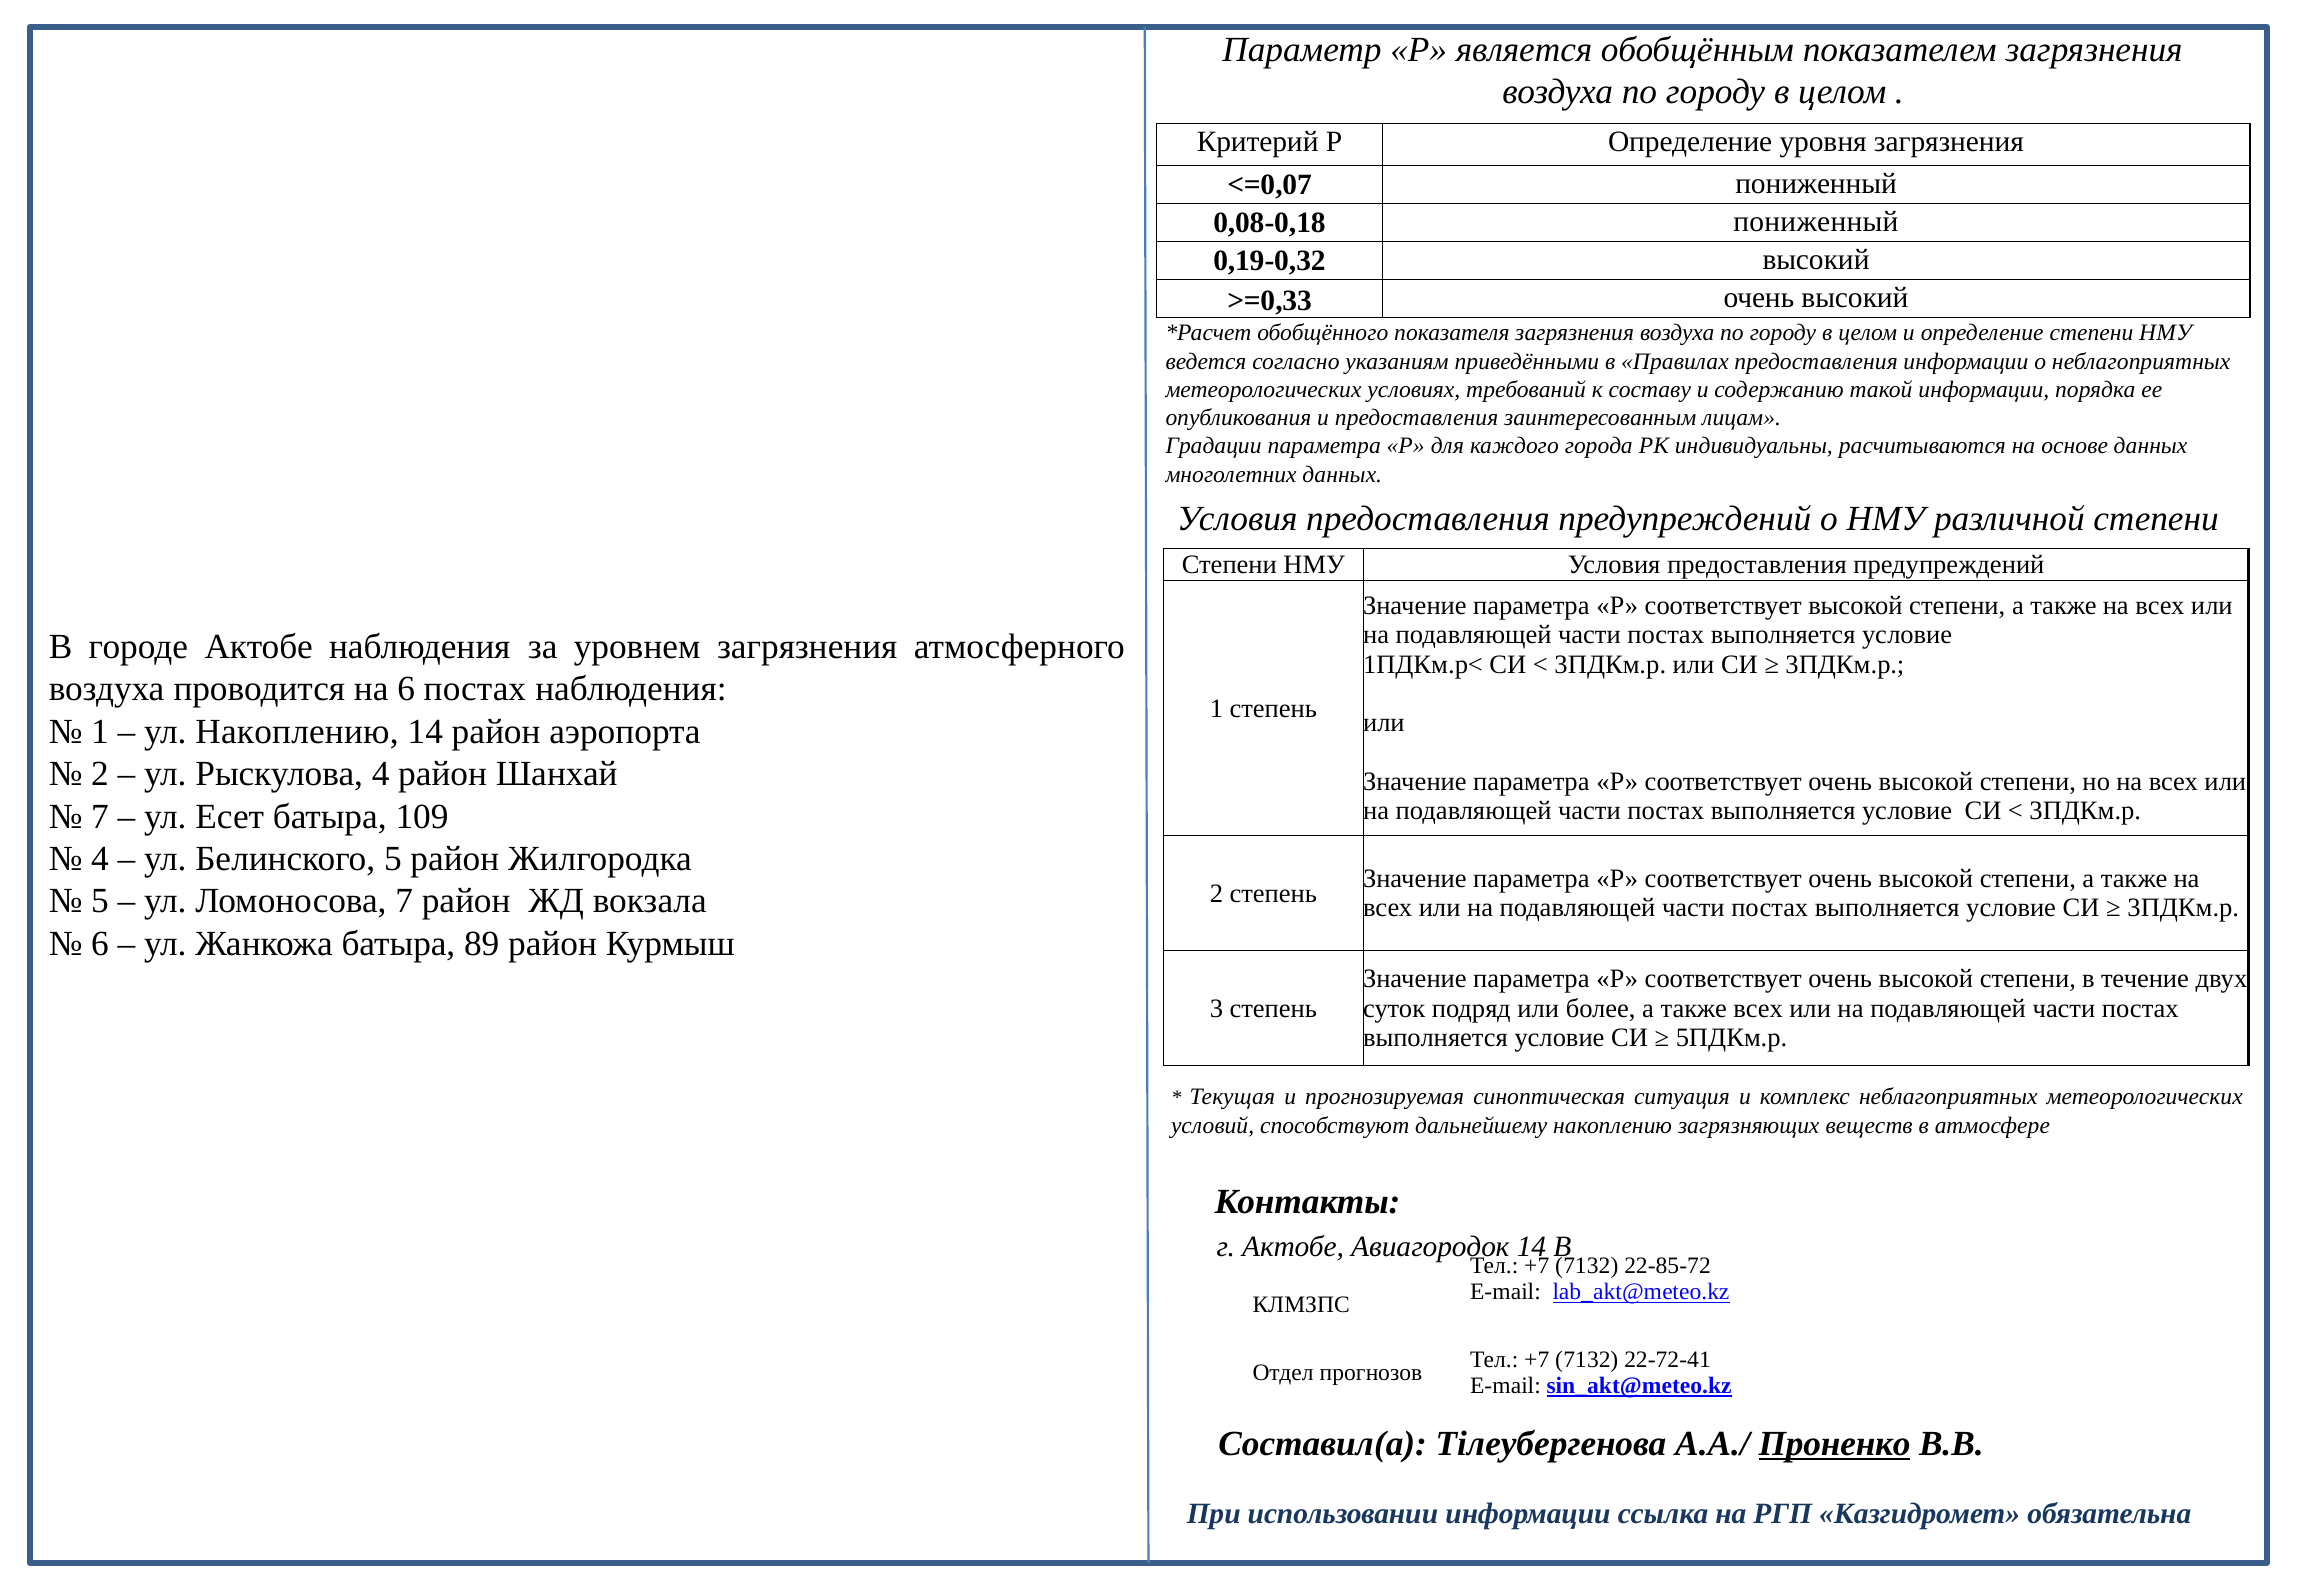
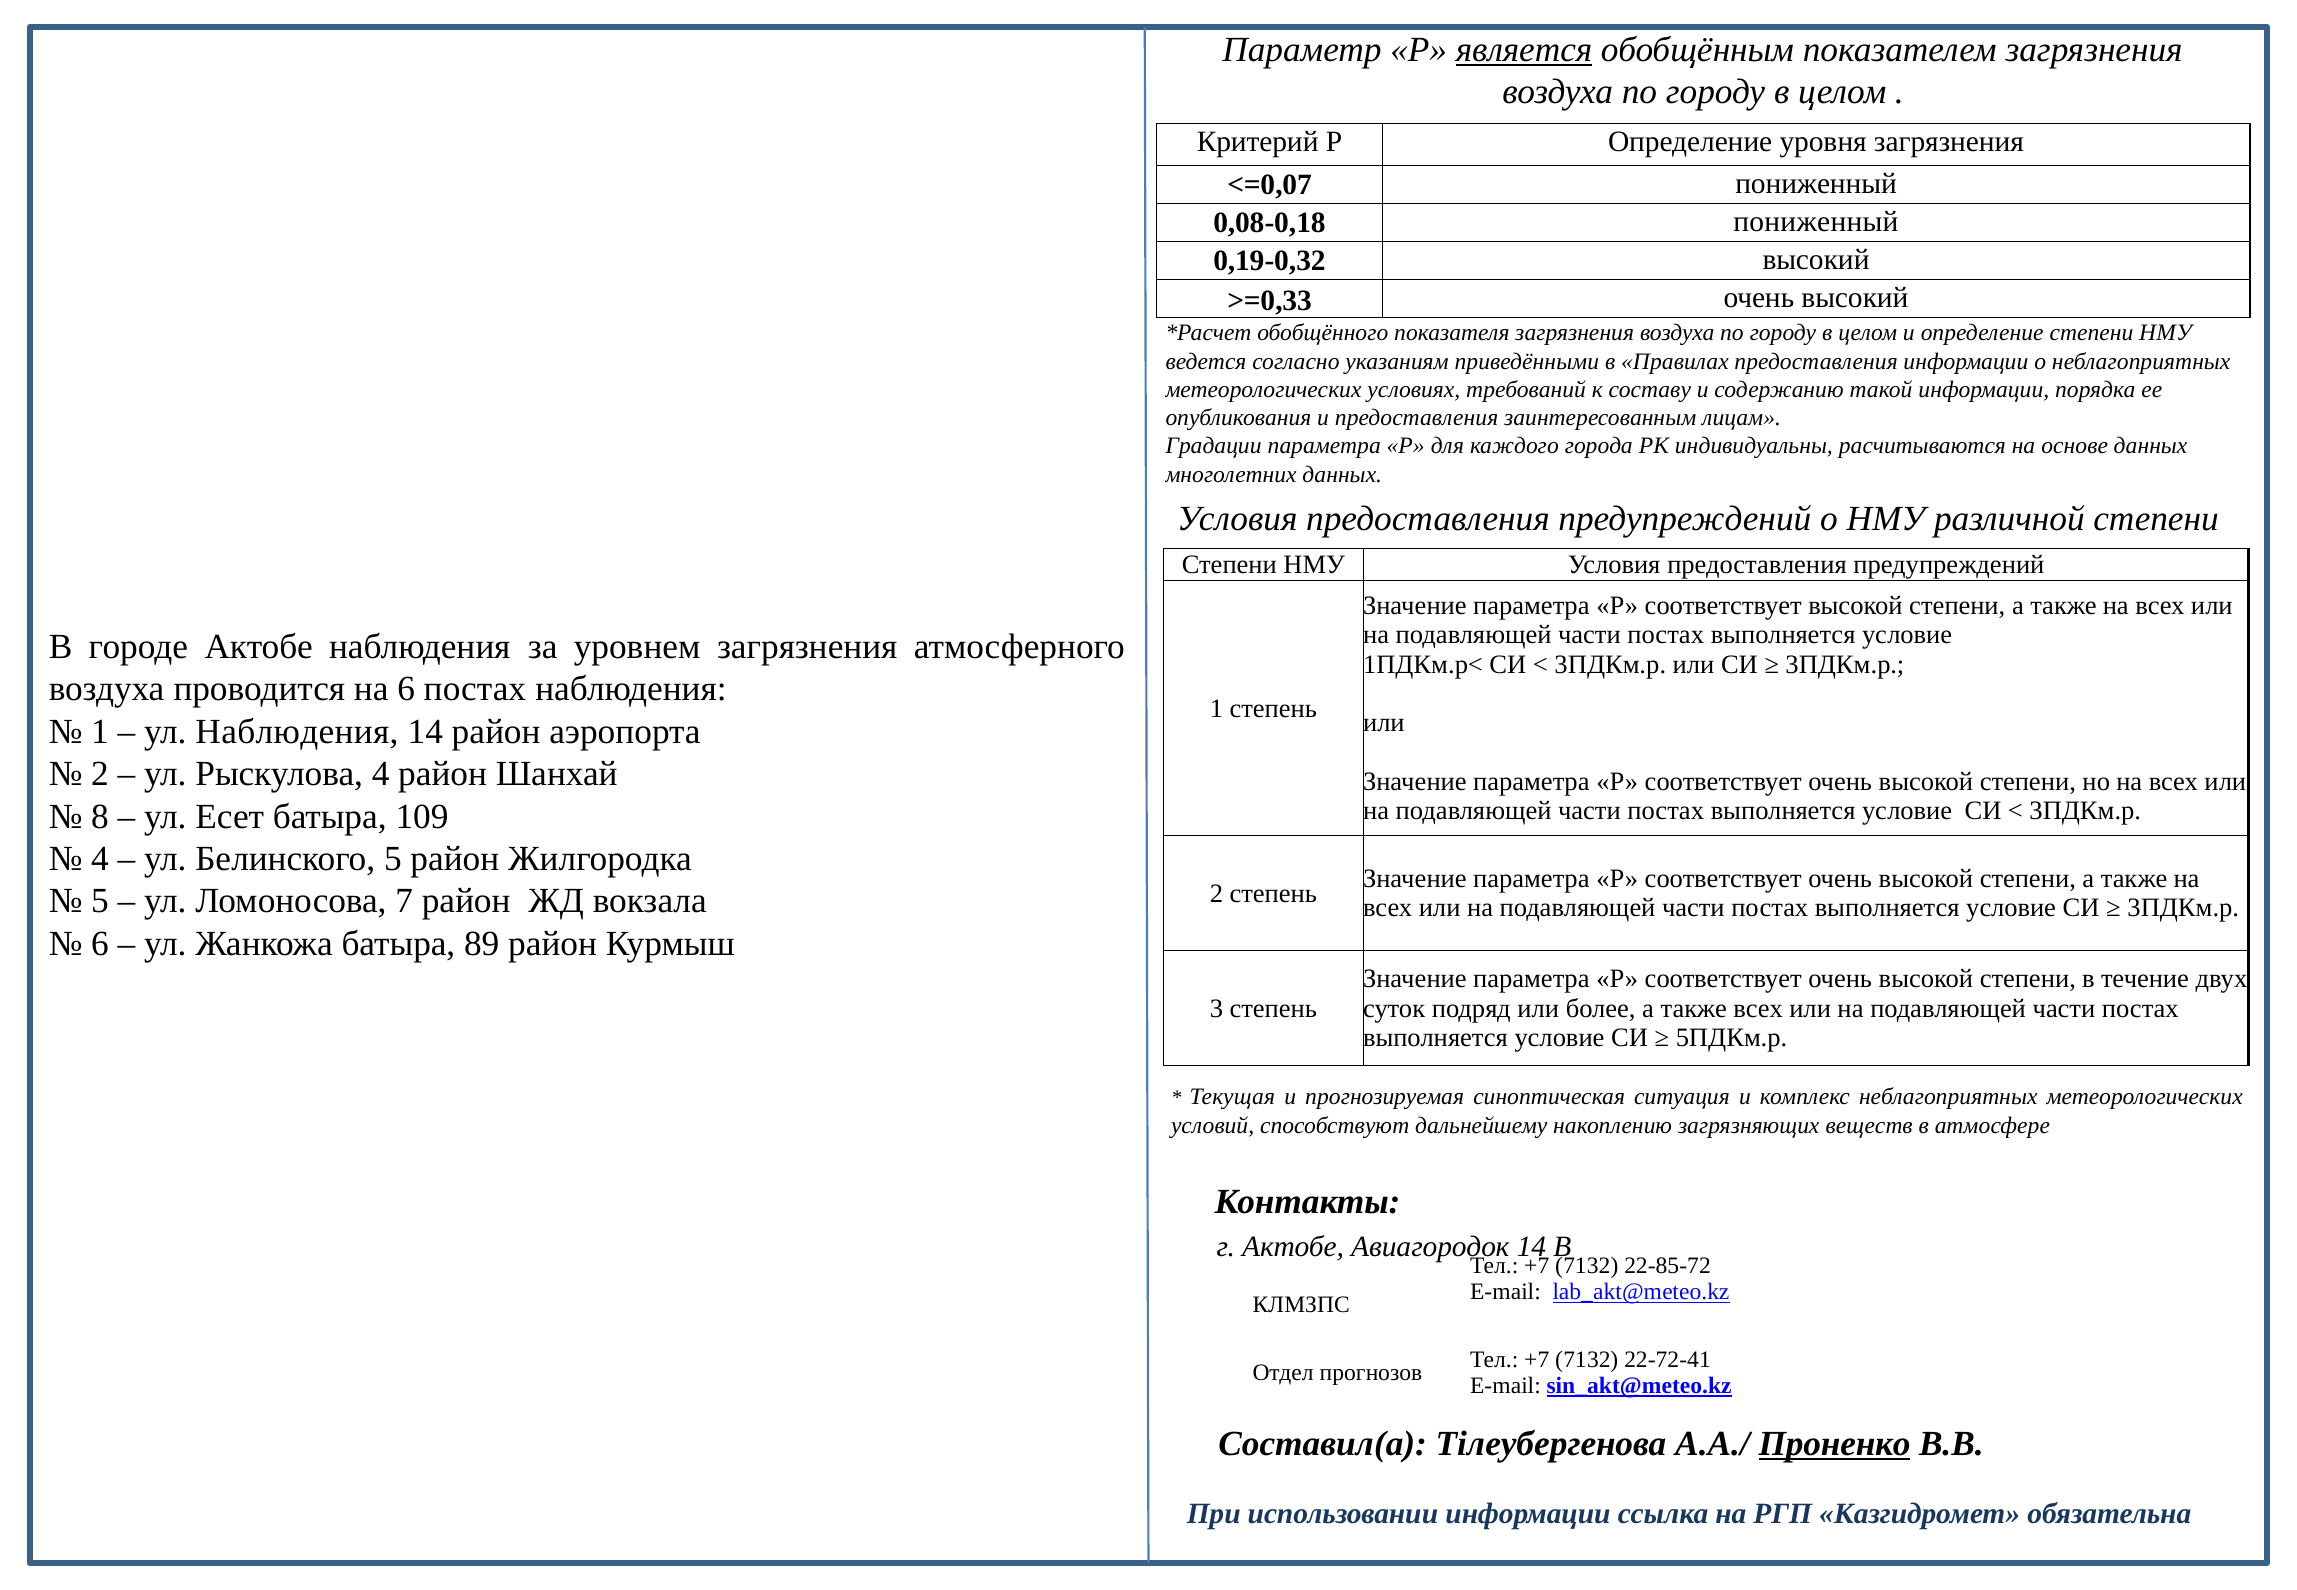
является underline: none -> present (1524, 50)
ул Накоплению: Накоплению -> Наблюдения (297, 732)
7: 7 -> 8 (100, 817)
